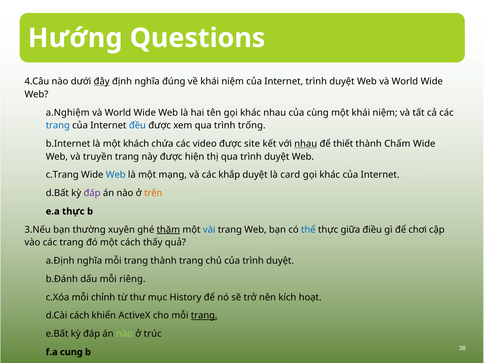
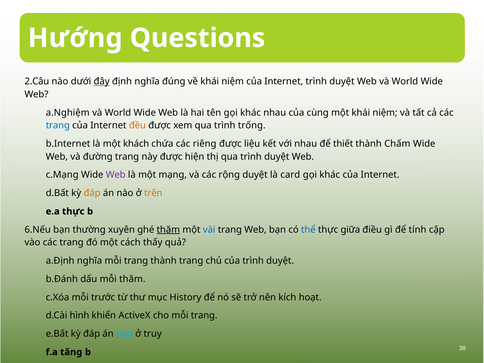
4.Câu: 4.Câu -> 2.Câu (37, 81)
đều colour: blue -> orange (137, 125)
video: video -> riêng (205, 144)
site: site -> liệu (252, 144)
nhau underline: present -> none (306, 144)
truyền: truyền -> đường (98, 157)
c.Trang: c.Trang -> c.Mạng (62, 175)
Web colour: blue -> purple (116, 175)
khắp: khắp -> rộng (229, 175)
đáp colour: purple -> orange (92, 193)
3.Nếu: 3.Nếu -> 6.Nếu (38, 230)
chơi: chơi -> tính (418, 230)
mỗi riêng: riêng -> thăm (132, 279)
chỉnh: chỉnh -> trước (103, 297)
d.Cài cách: cách -> hình (79, 316)
trang underline: present -> none (204, 316)
nào colour: light green -> light blue (124, 334)
trúc: trúc -> truy (153, 334)
cung: cung -> tăng (71, 352)
